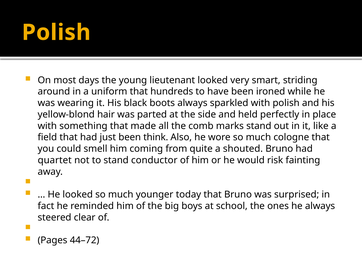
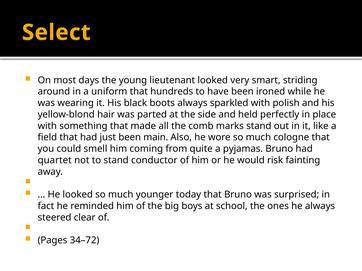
Polish: Polish -> Select (56, 33)
think: think -> main (156, 138)
shouted: shouted -> pyjamas (243, 149)
44–72: 44–72 -> 34–72 (85, 241)
